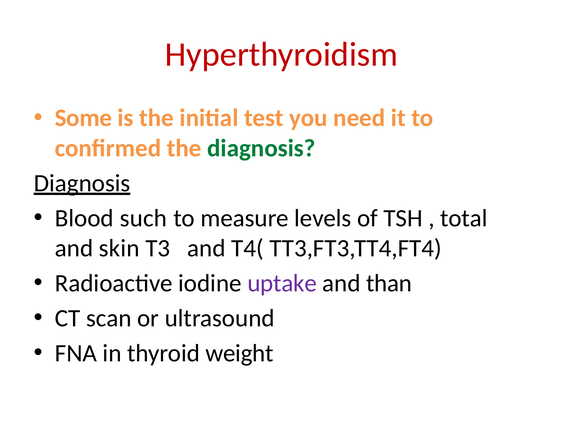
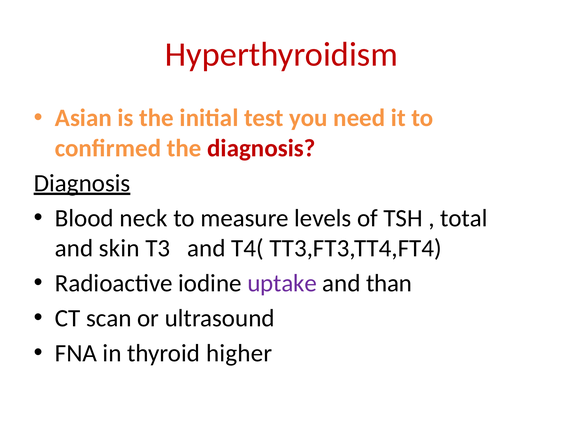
Some: Some -> Asian (83, 118)
diagnosis colour: green -> red (261, 148)
such: such -> neck (143, 218)
weight: weight -> higher (239, 354)
